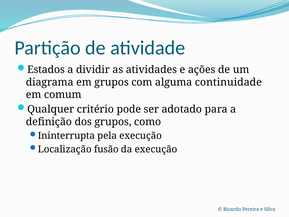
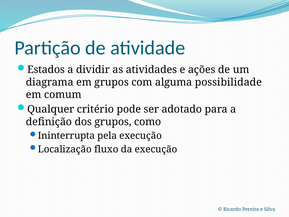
continuidade: continuidade -> possibilidade (228, 82)
fusão: fusão -> fluxo (106, 149)
